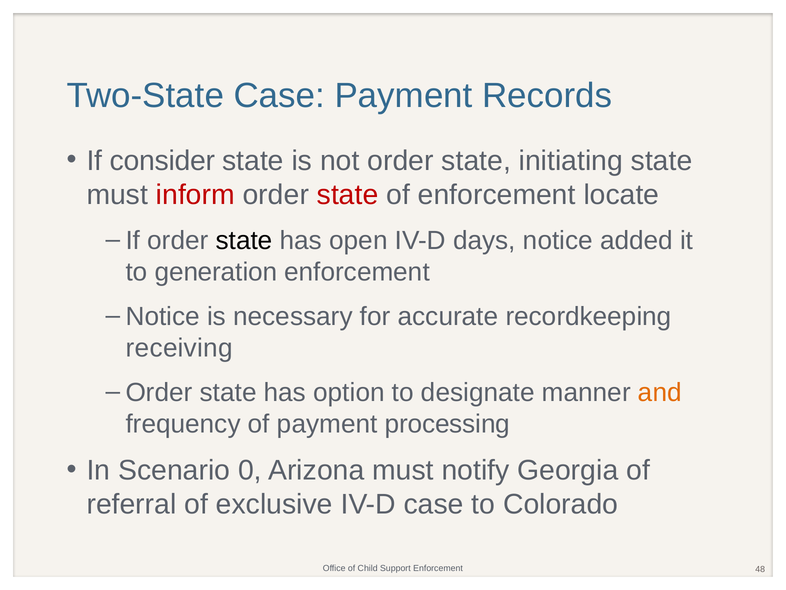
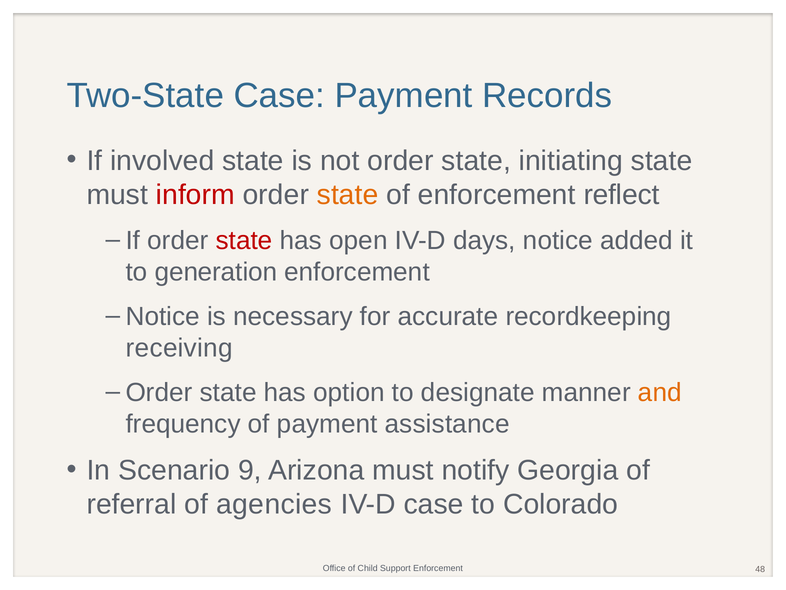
consider: consider -> involved (162, 161)
state colour: red -> orange (348, 195)
locate: locate -> reflect (621, 195)
state colour: black -> red (244, 240)
processing: processing -> assistance (447, 424)
0: 0 -> 9 (250, 470)
exclusive: exclusive -> agencies (274, 504)
